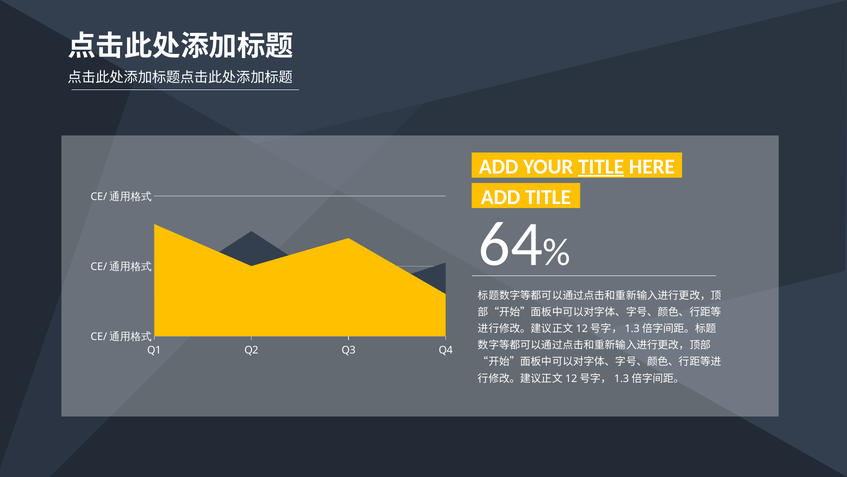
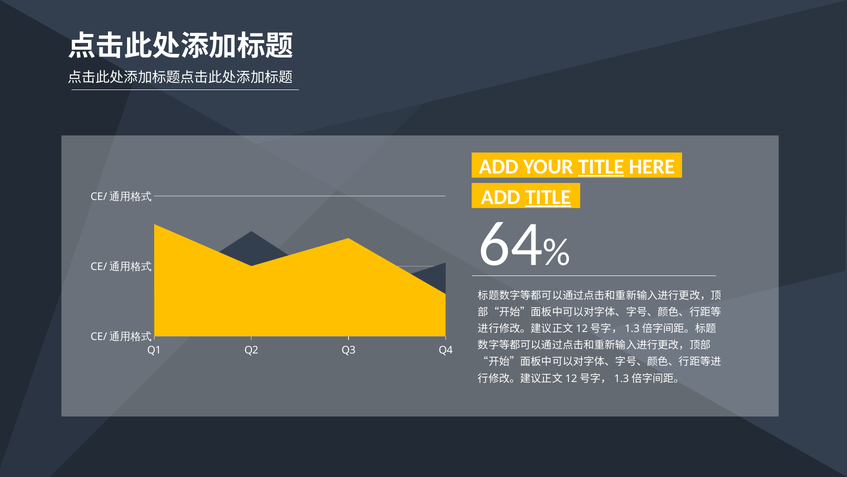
TITLE underline: none -> present (548, 197)
